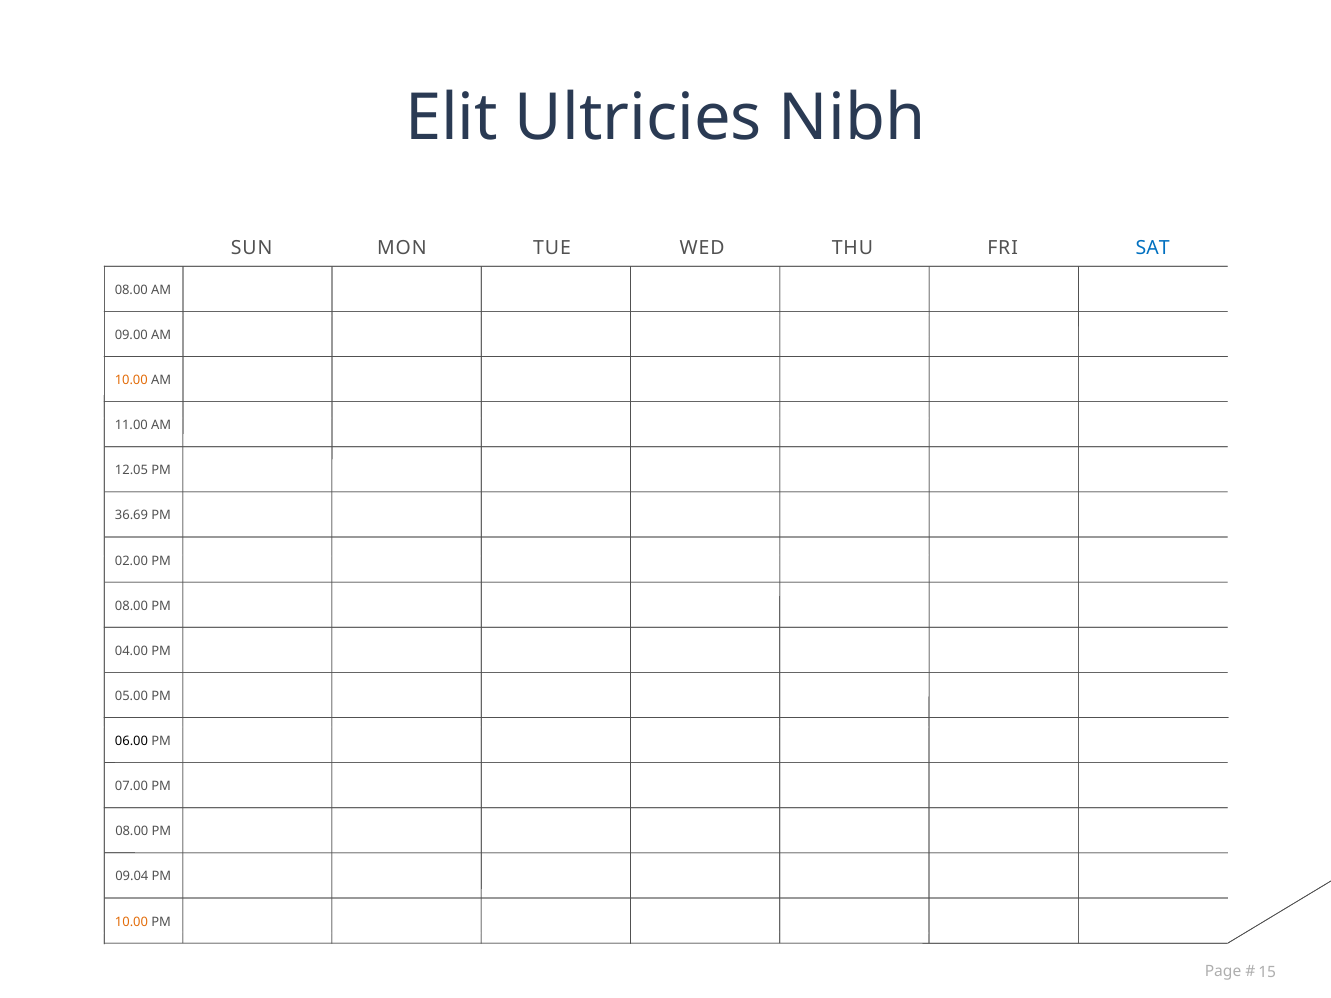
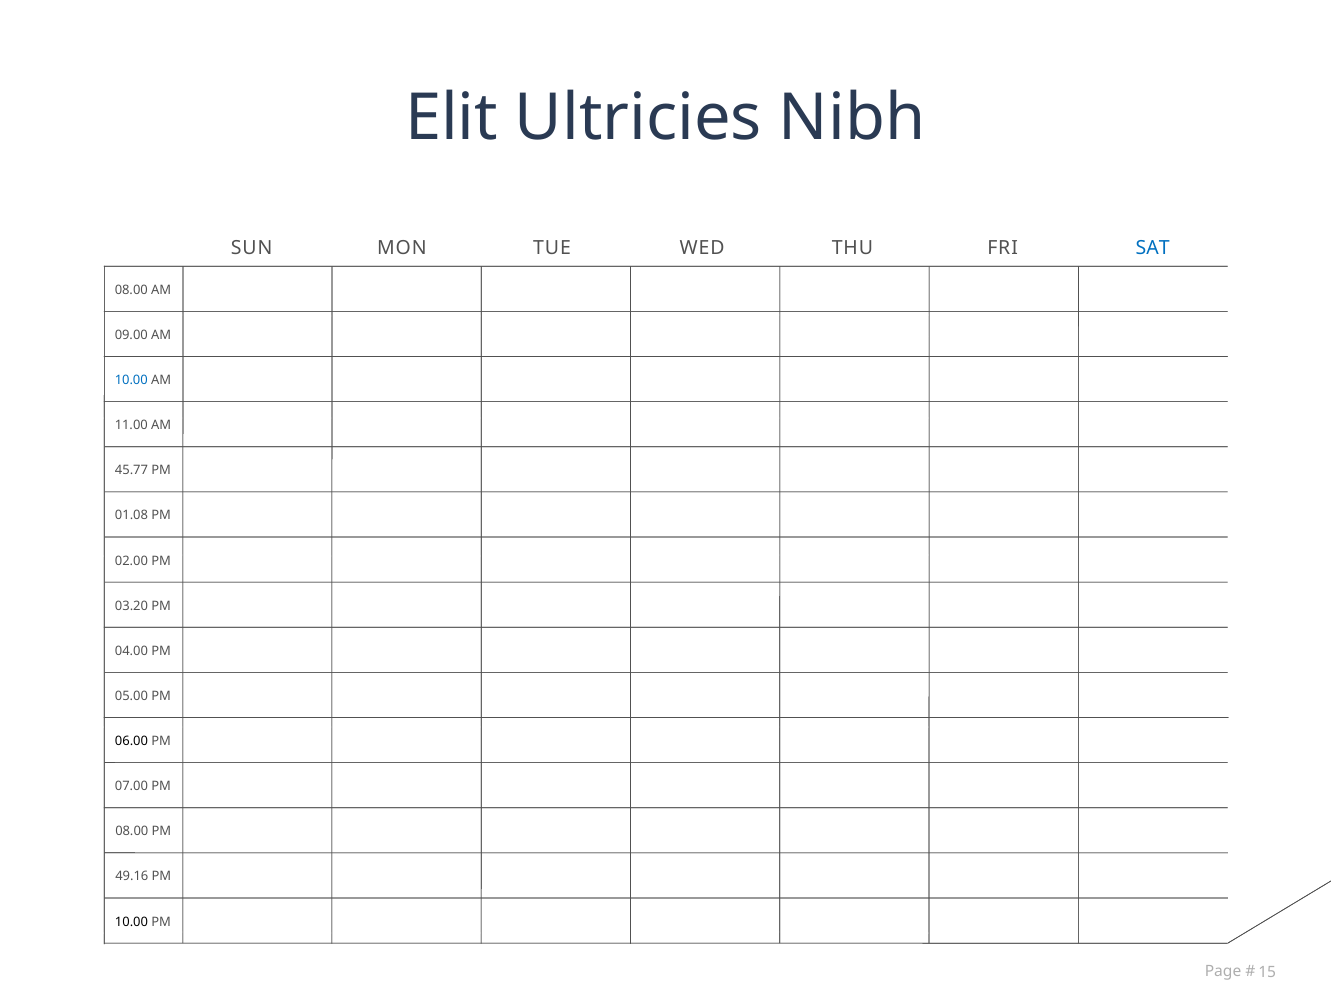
10.00 colour: orange -> blue (131, 380)
12.05: 12.05 -> 45.77 (132, 471)
36.69: 36.69 -> 01.08 (132, 516)
08.00: 08.00 -> 03.20 (132, 606)
09.04: 09.04 -> 49.16 (132, 877)
10.00 colour: orange -> black (132, 922)
